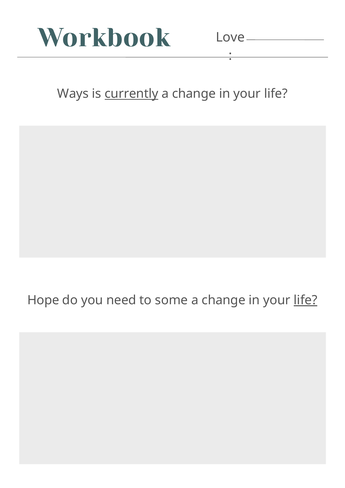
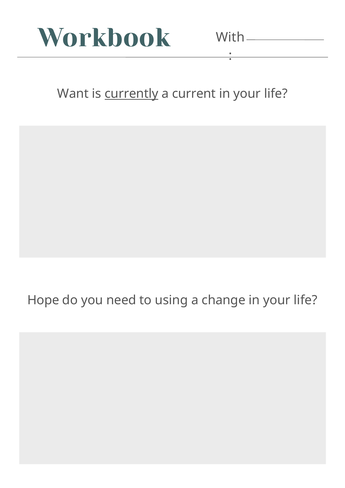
Love: Love -> With (230, 37)
Ways: Ways -> Want (73, 94)
change: change -> current (194, 94)
some: some -> using (171, 300)
life underline: present -> none (306, 300)
